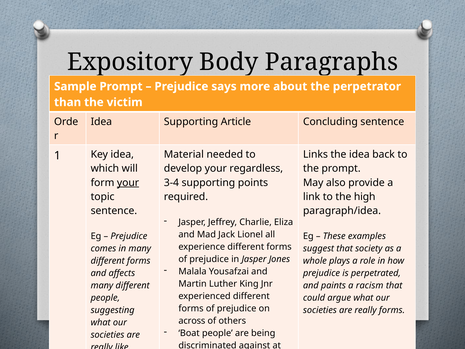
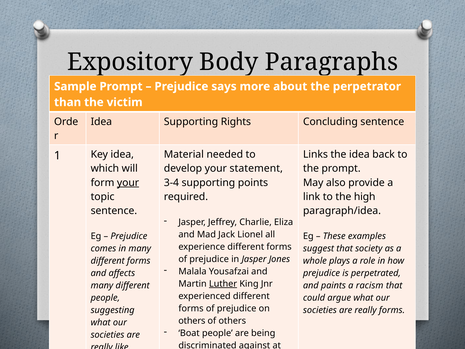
Article: Article -> Rights (236, 122)
regardless: regardless -> statement (256, 168)
Luther underline: none -> present (223, 284)
across: across -> others (192, 321)
